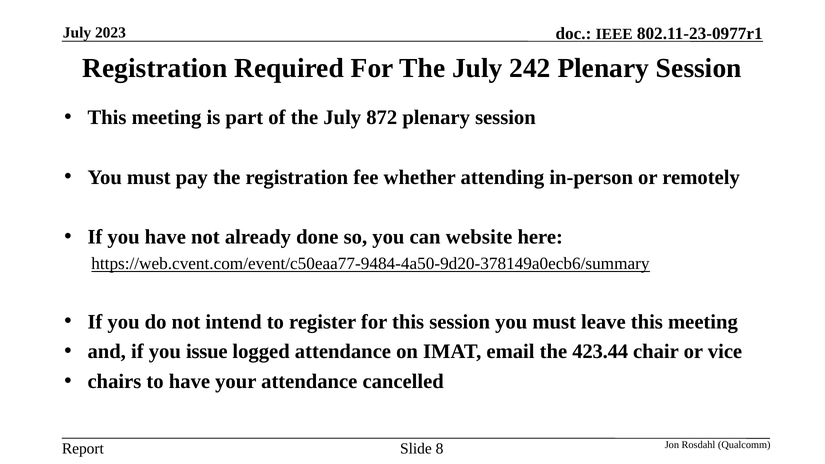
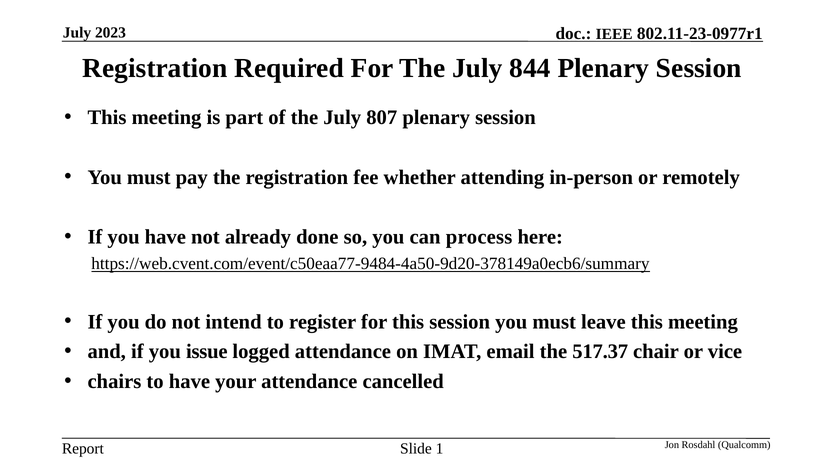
242: 242 -> 844 (530, 68)
872: 872 -> 807 (382, 117)
website: website -> process (479, 237)
423.44: 423.44 -> 517.37 (600, 352)
8: 8 -> 1 (440, 449)
